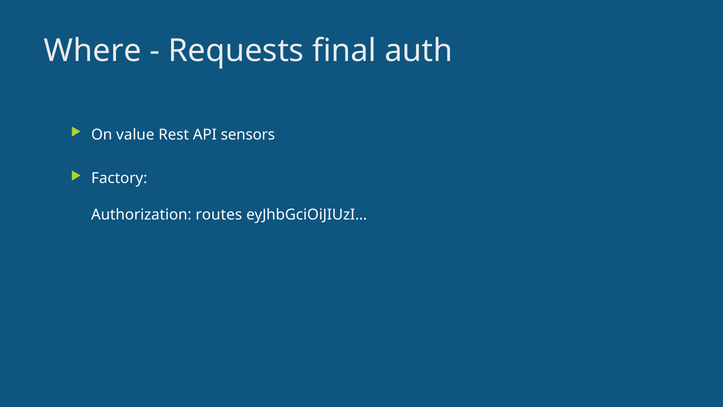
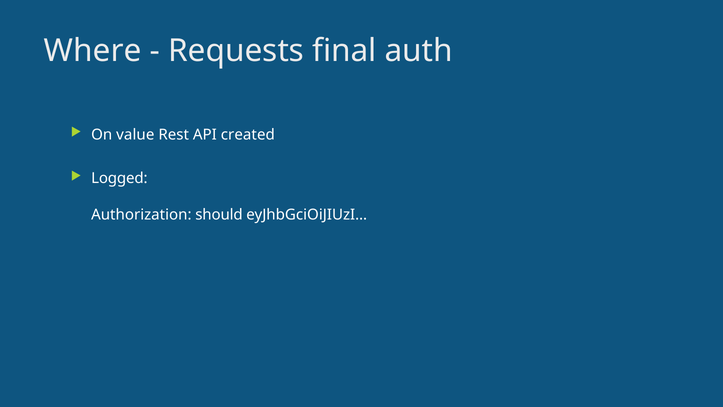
sensors: sensors -> created (248, 135)
Factory: Factory -> Logged (119, 178)
routes: routes -> should (219, 214)
